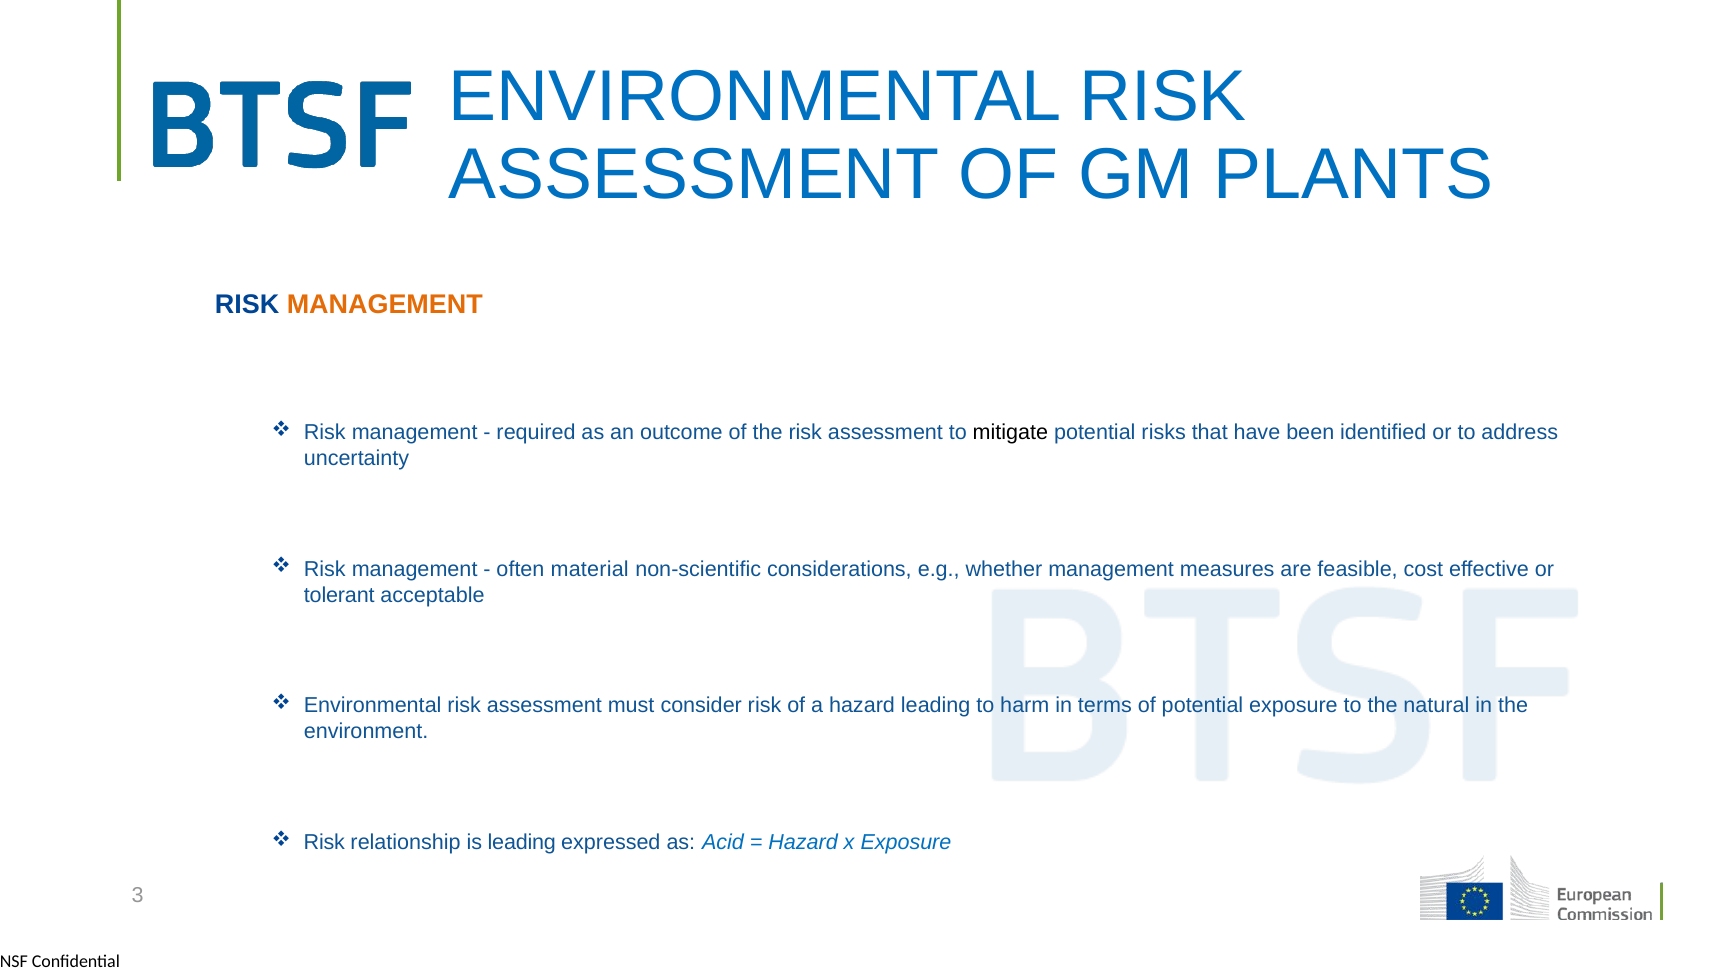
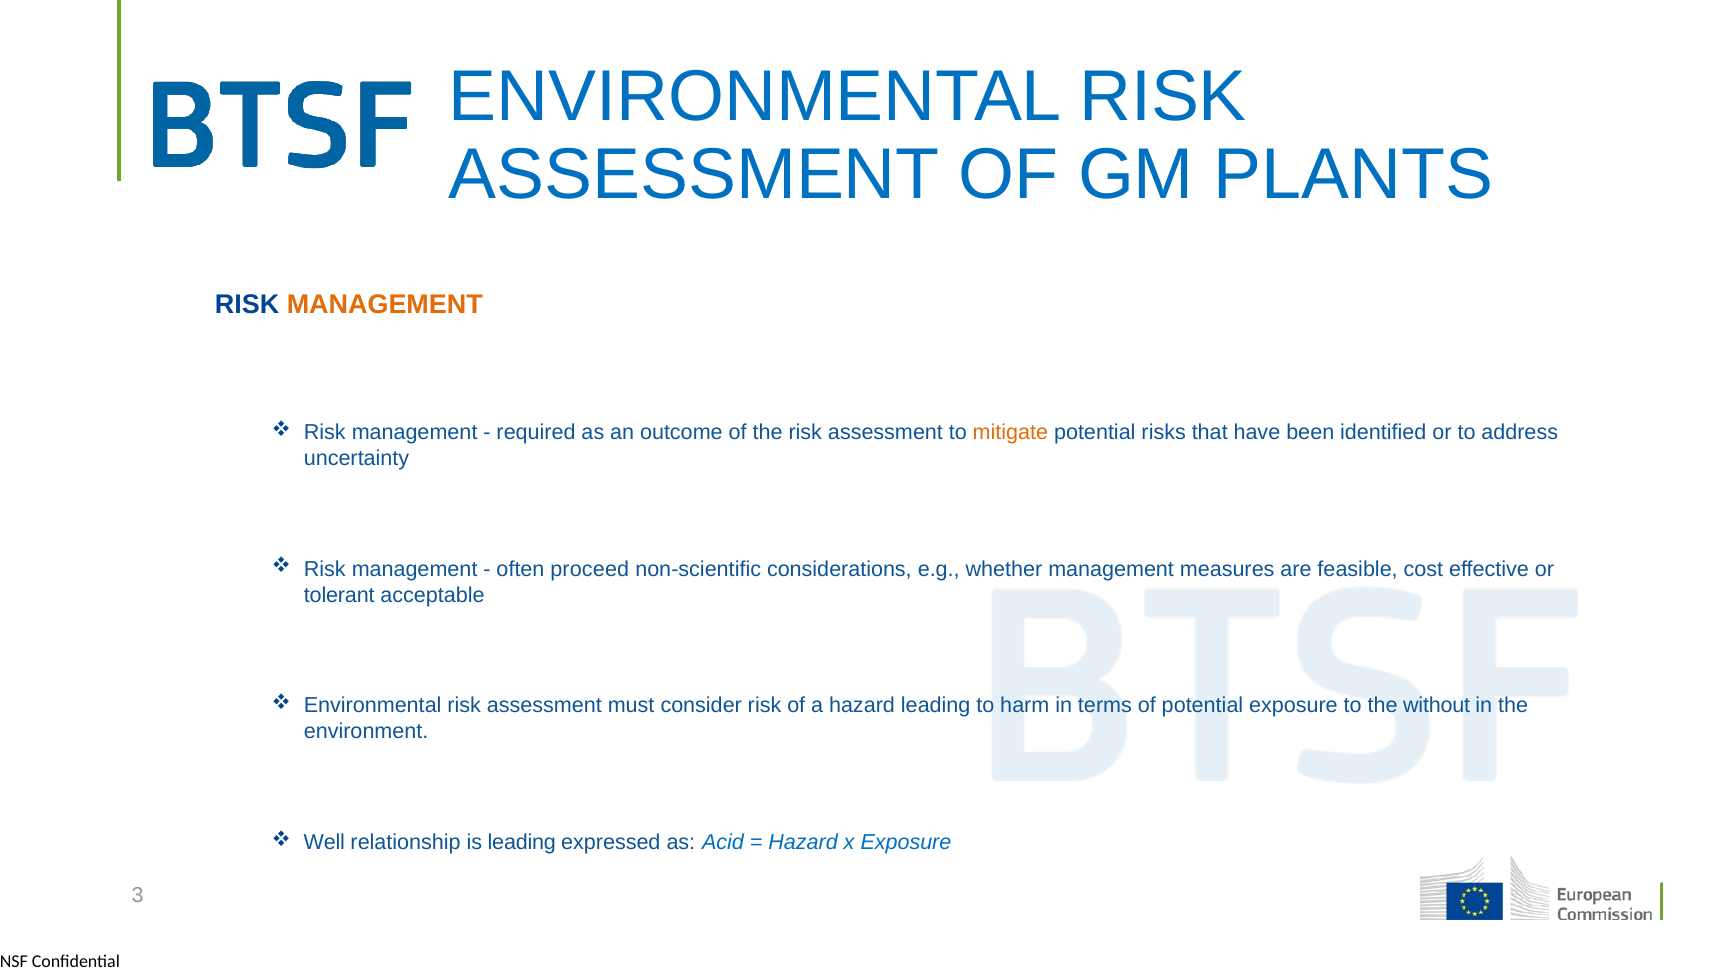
mitigate colour: black -> orange (1010, 432)
material: material -> proceed (590, 569)
natural: natural -> without (1437, 706)
Risk: Risk -> Well (324, 842)
